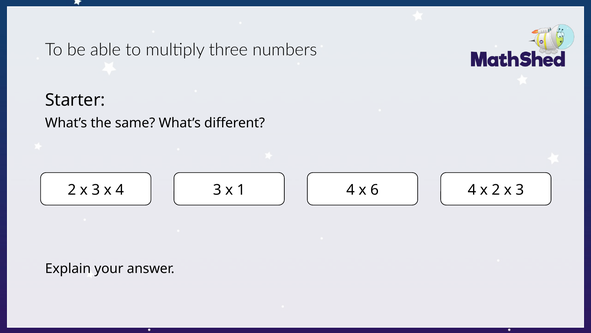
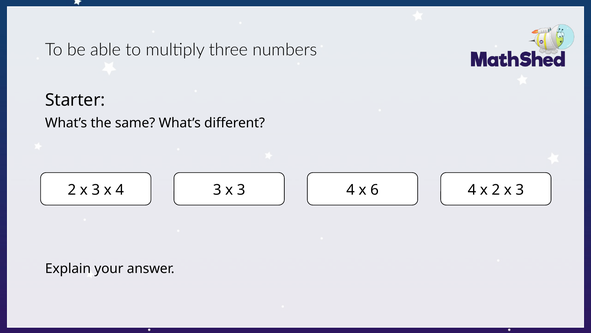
3 x 1: 1 -> 3 (241, 190)
